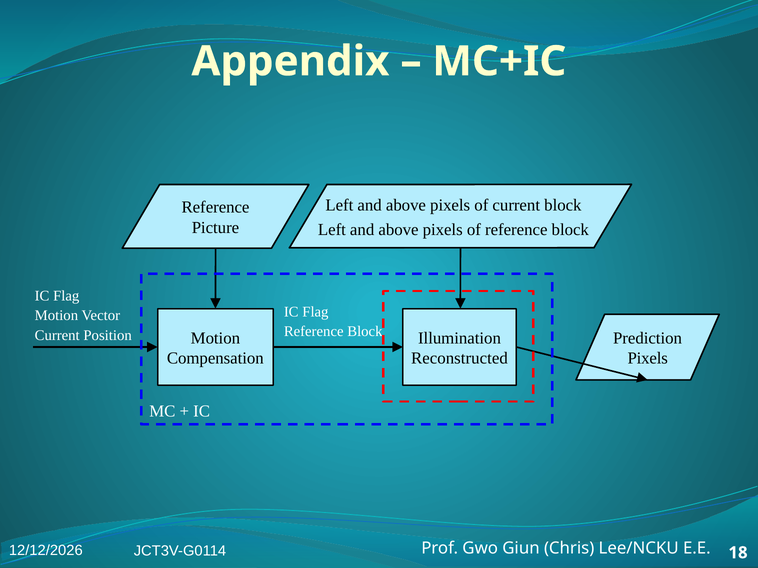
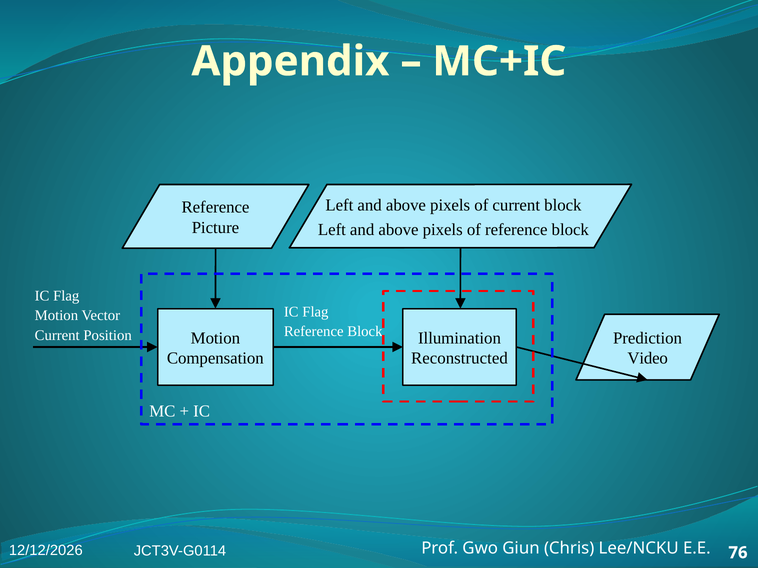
Pixels: Pixels -> Video (648, 359)
18: 18 -> 76 (738, 553)
